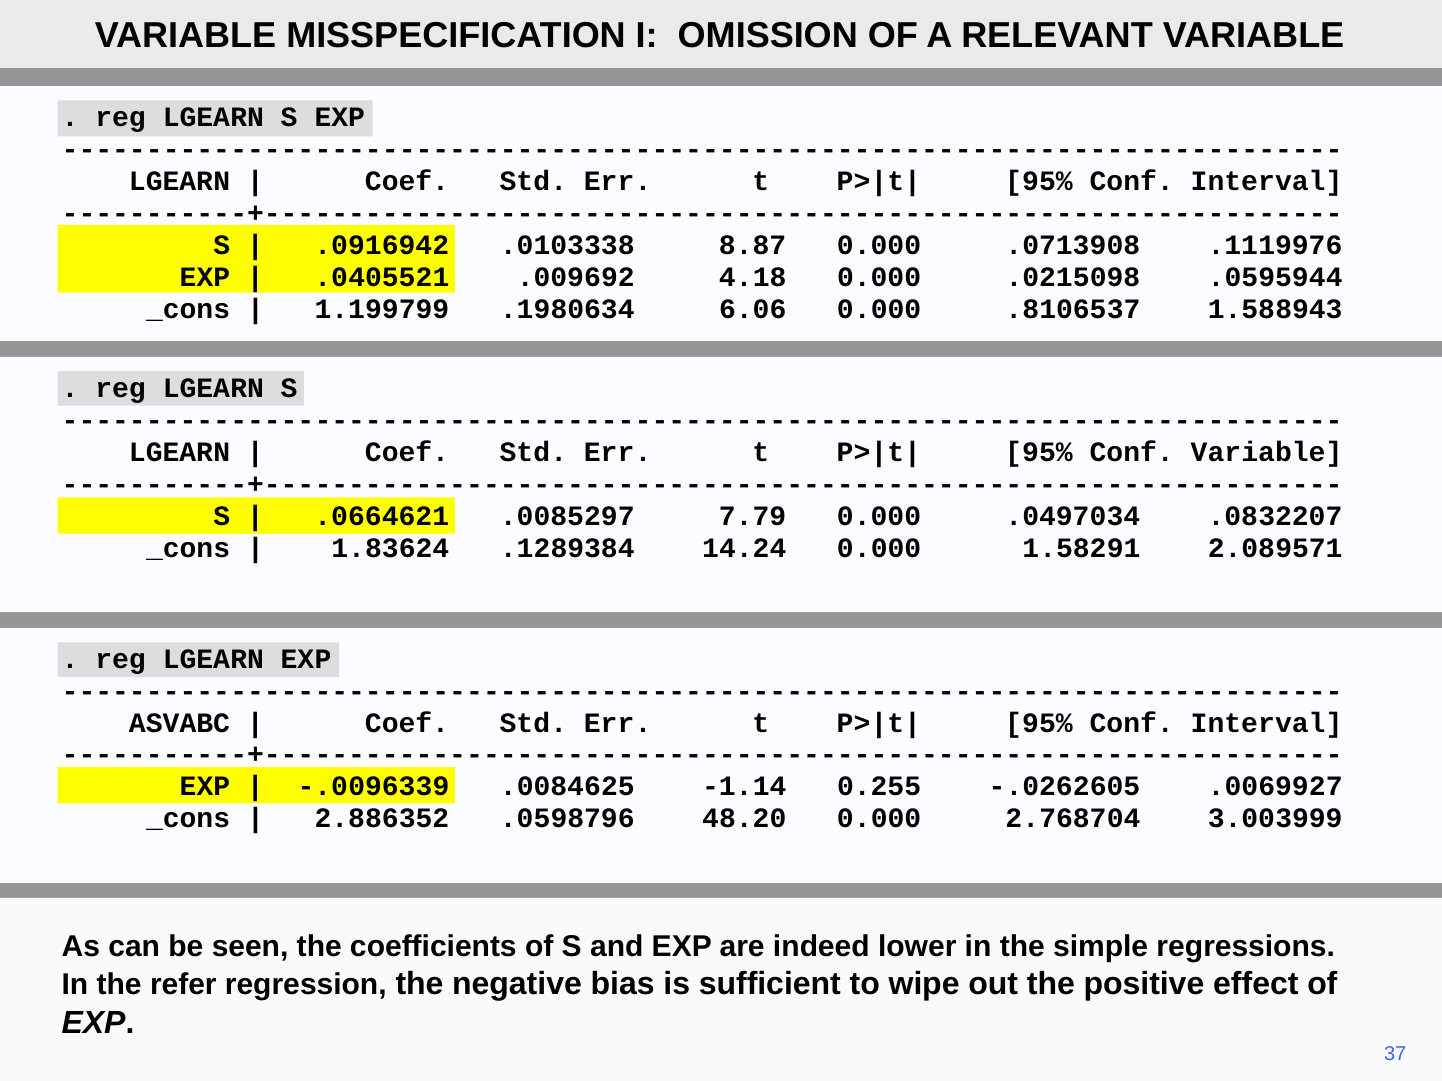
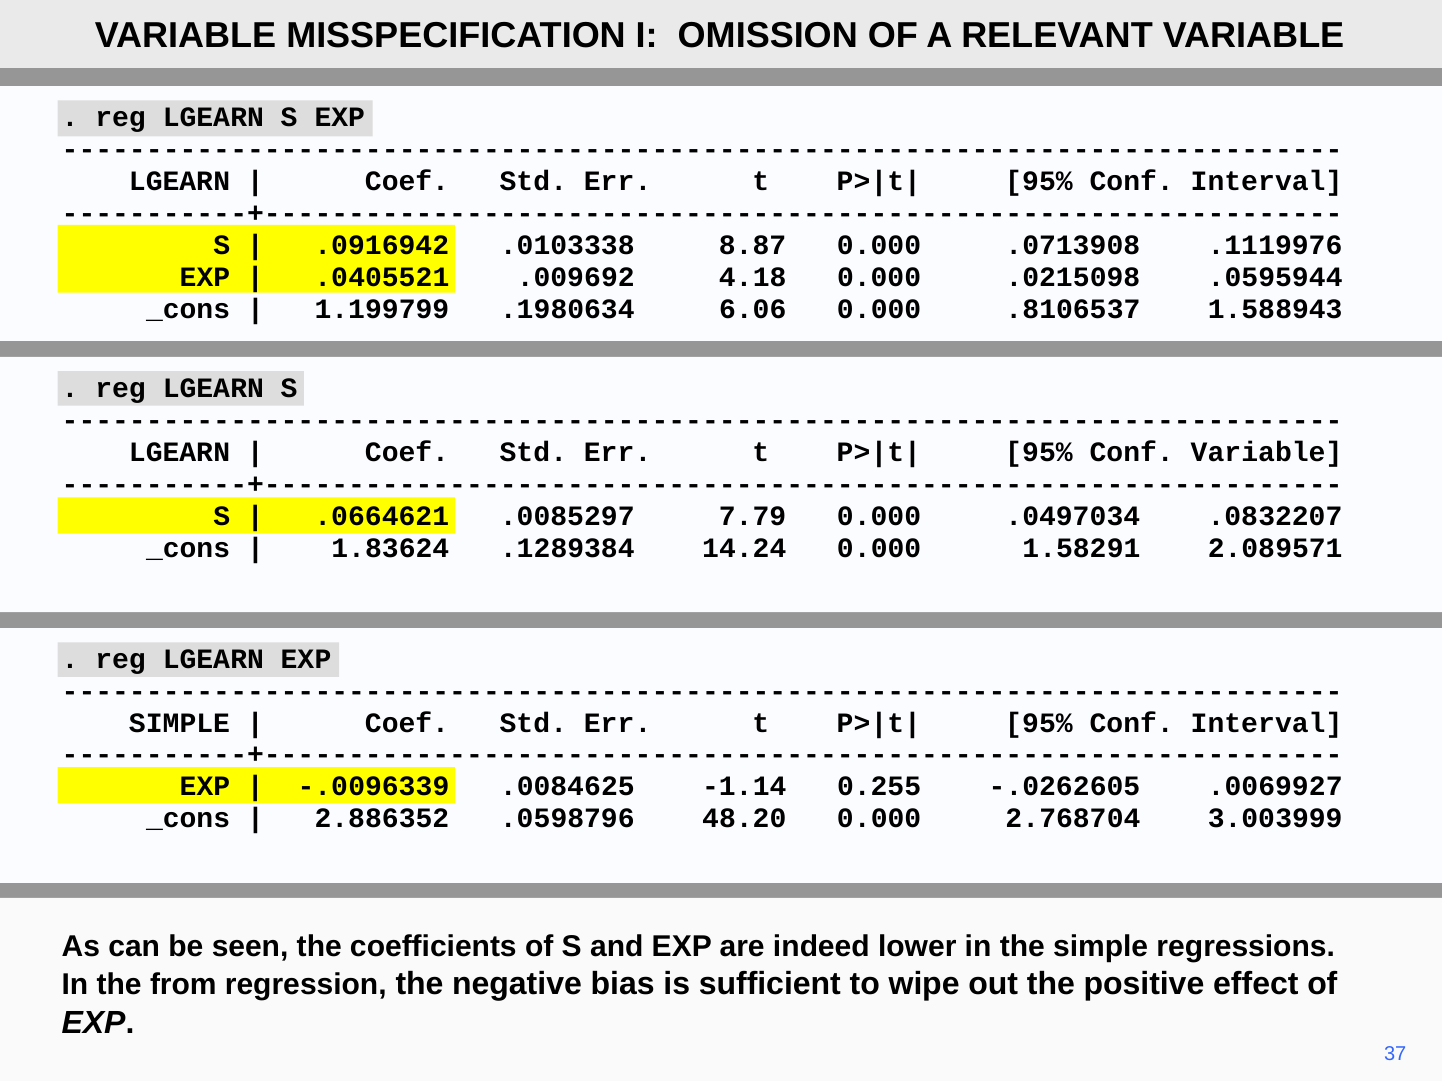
ASVABC: ASVABC -> SIMPLE (180, 723)
refer: refer -> from (183, 986)
